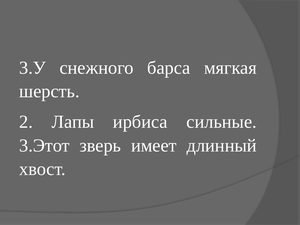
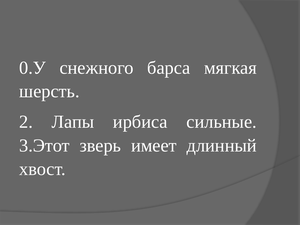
3.У: 3.У -> 0.У (33, 68)
